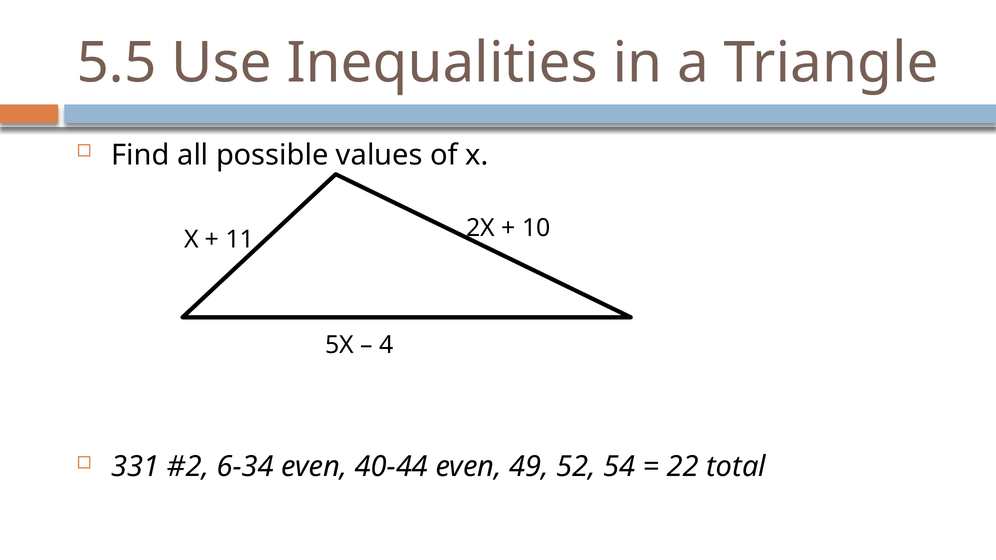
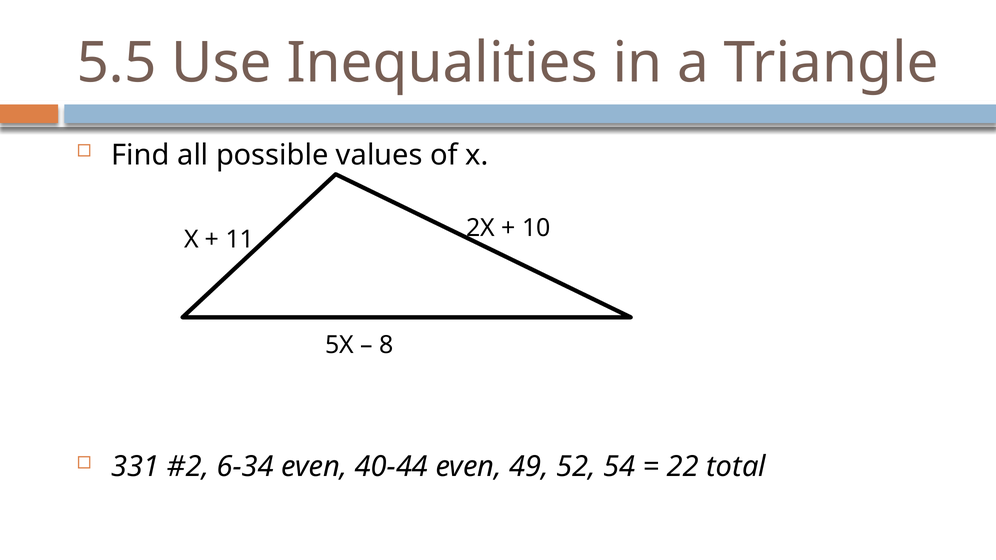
4: 4 -> 8 (386, 345)
